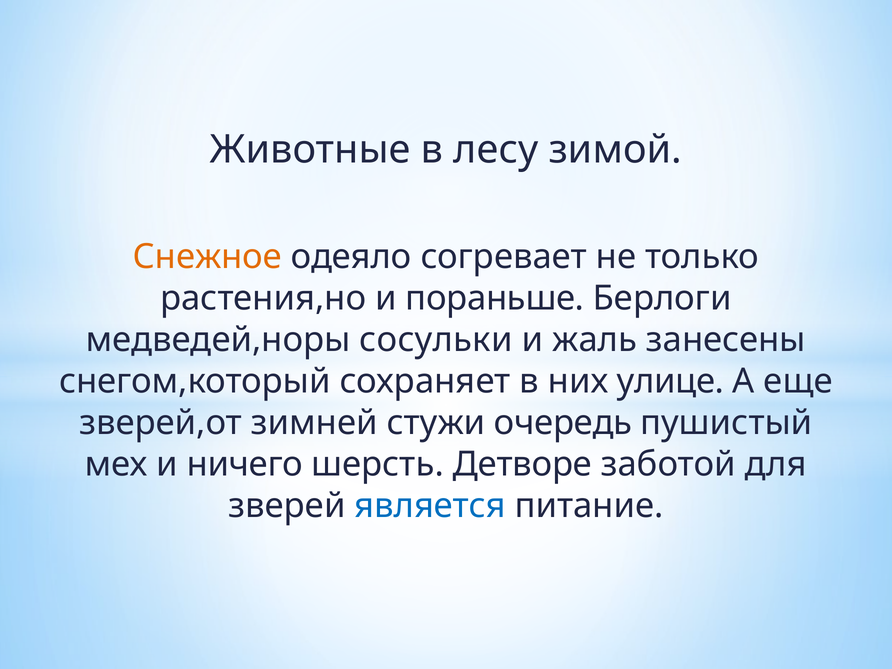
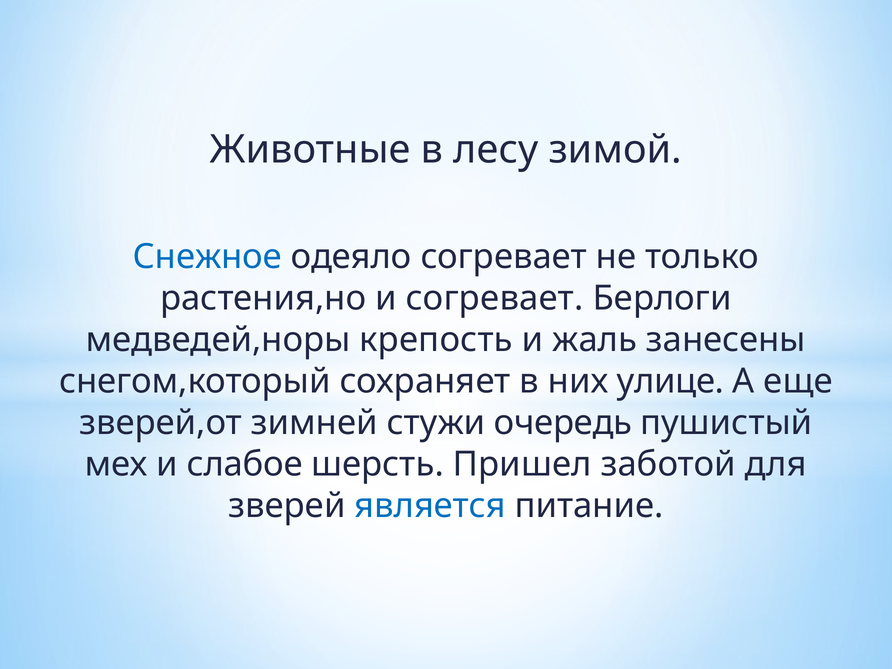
Снежное colour: orange -> blue (207, 257)
и пораньше: пораньше -> согревает (495, 298)
сосульки: сосульки -> крепость (436, 340)
ничего: ничего -> слабое (245, 464)
Детворе: Детворе -> Пришел (522, 464)
